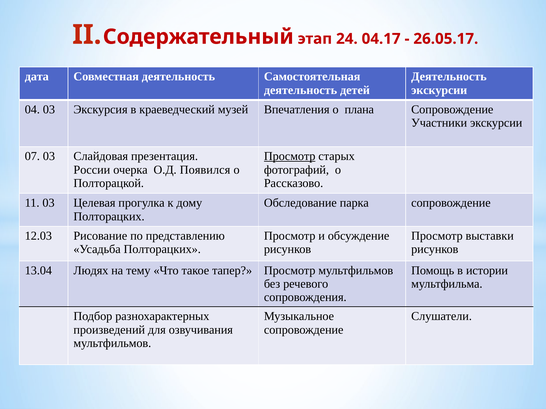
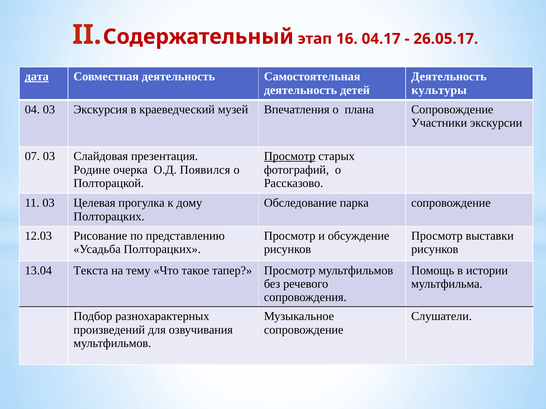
24: 24 -> 16 (347, 39)
дата underline: none -> present (37, 77)
экскурсии: экскурсии -> культуры (439, 90)
России: России -> Родине (92, 170)
Людях: Людях -> Текста (91, 271)
